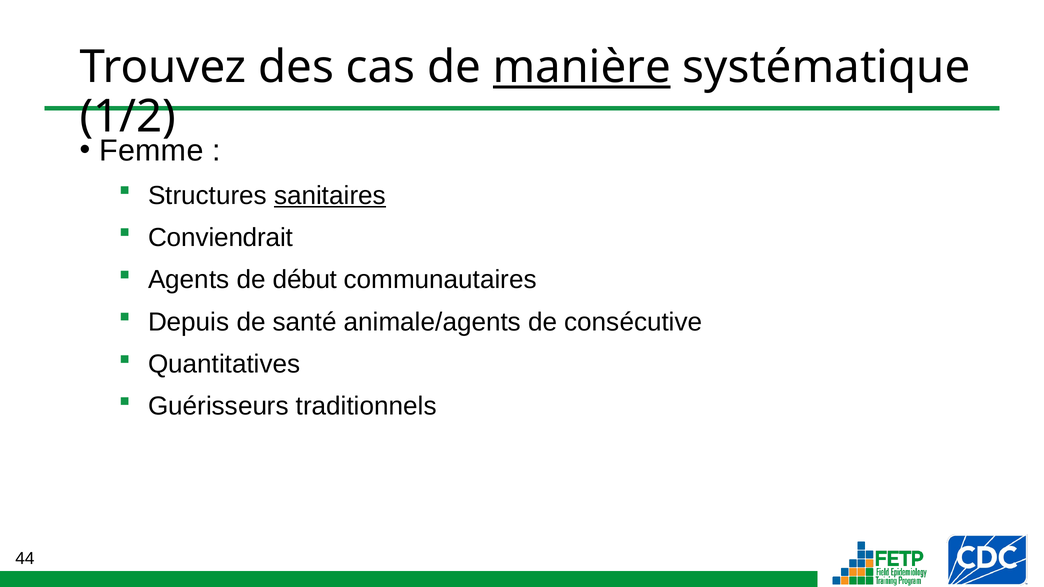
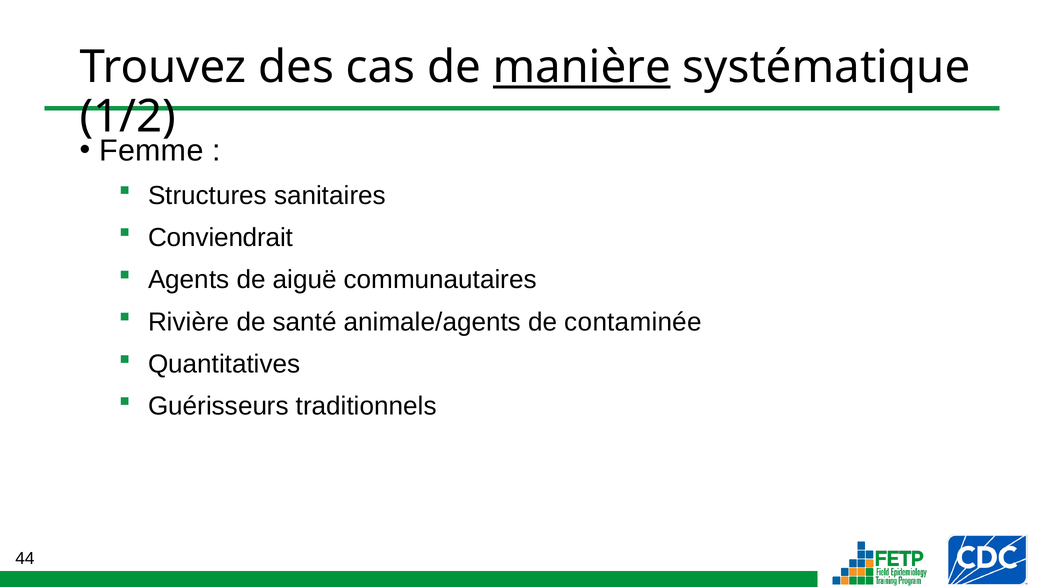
sanitaires underline: present -> none (330, 195)
début: début -> aiguë (305, 280)
Depuis: Depuis -> Rivière (189, 322)
consécutive: consécutive -> contaminée (633, 322)
